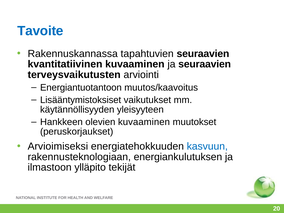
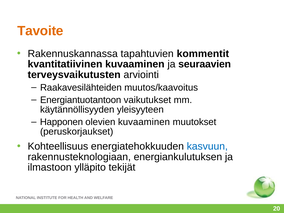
Tavoite colour: blue -> orange (40, 31)
tapahtuvien seuraavien: seuraavien -> kommentit (203, 54)
Energiantuotantoon: Energiantuotantoon -> Raakavesilähteiden (81, 87)
Lisääntymistoksiset: Lisääntymistoksiset -> Energiantuotantoon (81, 100)
Hankkeen: Hankkeen -> Happonen (61, 122)
Arvioimiseksi: Arvioimiseksi -> Kohteellisuus (58, 146)
